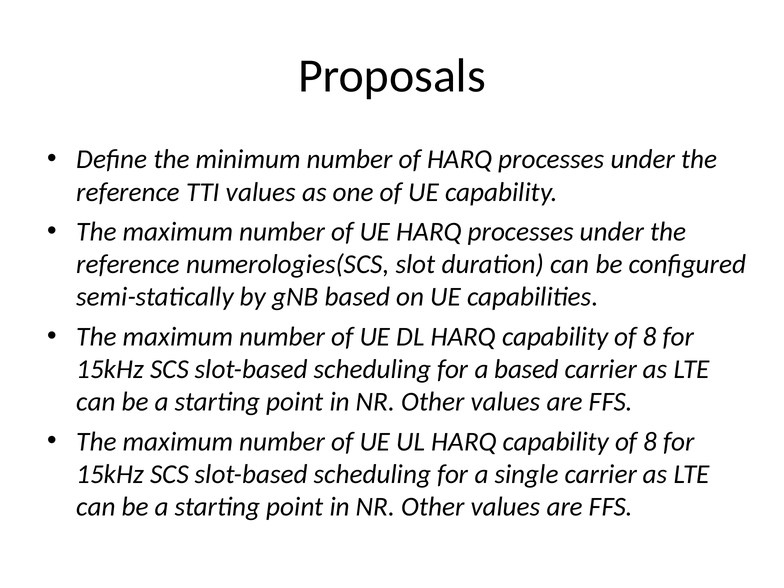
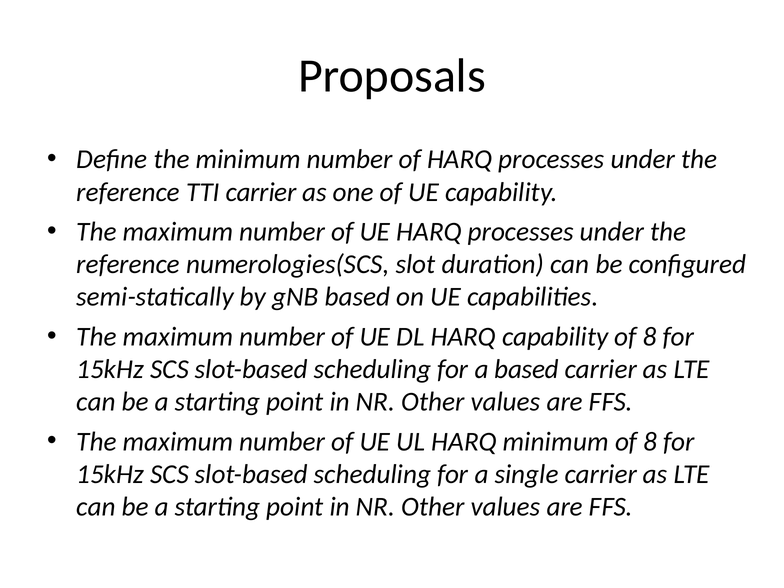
TTI values: values -> carrier (261, 192)
UL HARQ capability: capability -> minimum (556, 442)
